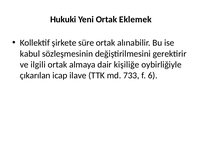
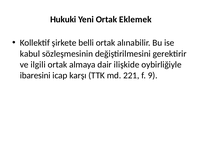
süre: süre -> belli (86, 43)
kişiliğe: kişiliğe -> ilişkide (127, 65)
çıkarılan: çıkarılan -> ibaresini (35, 75)
ilave: ilave -> karşı (78, 75)
733: 733 -> 221 (131, 75)
6: 6 -> 9 (153, 75)
